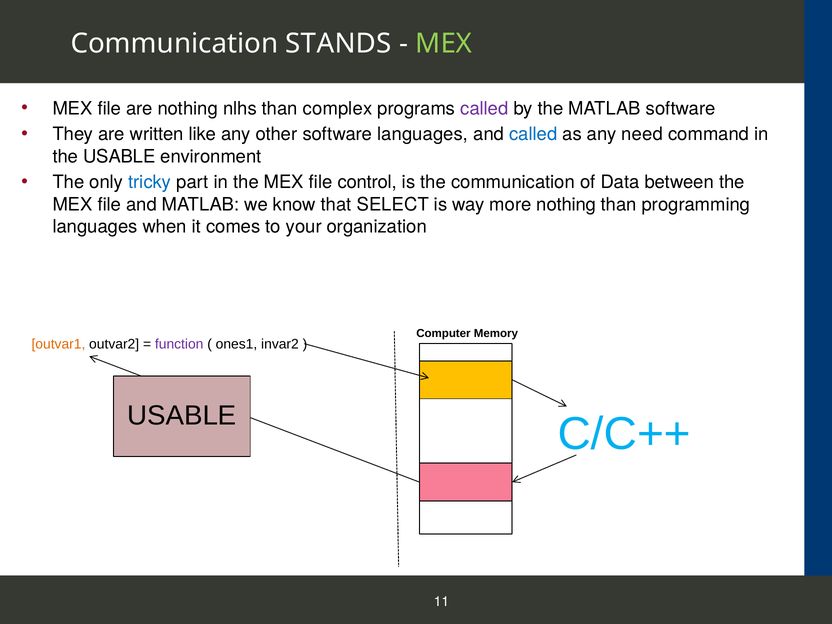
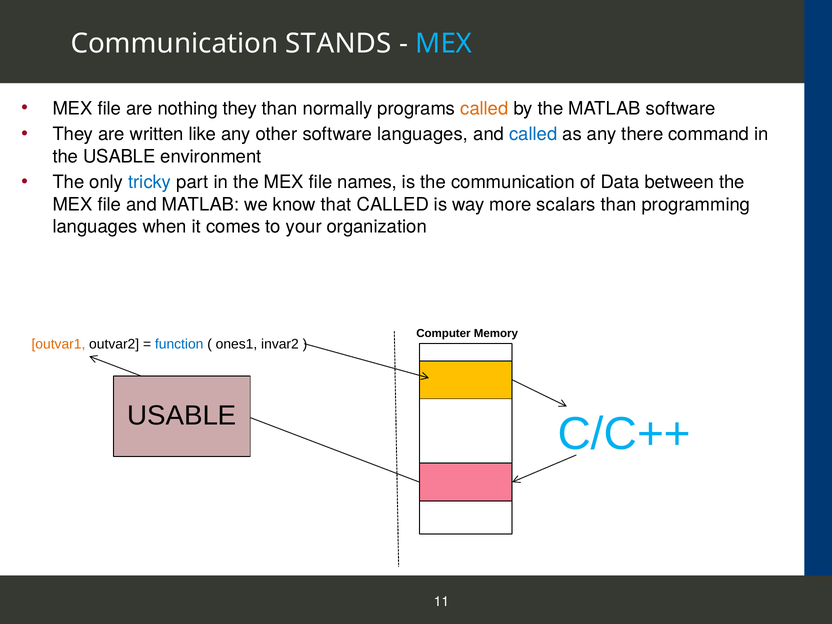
MEX colour: light green -> light blue (444, 44)
nothing nlhs: nlhs -> they (240, 108)
complex: complex -> normally (338, 108)
called colour: purple -> orange (484, 108)
need: need -> there (642, 134)
control: control -> names (367, 182)
that SELECT: SELECT -> CALLED (393, 205)
more nothing: nothing -> scalars (566, 205)
function colour: purple -> blue (179, 344)
